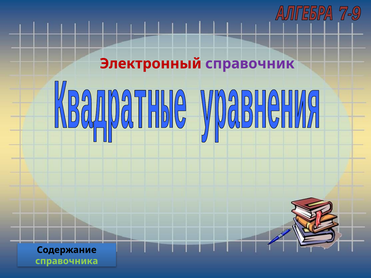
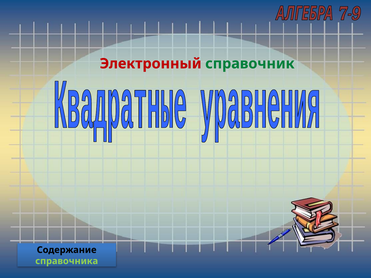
справочник colour: purple -> green (250, 64)
